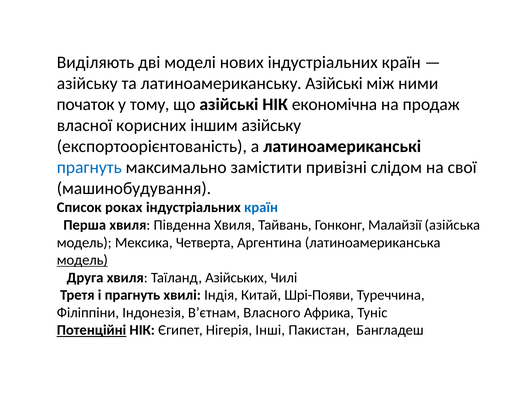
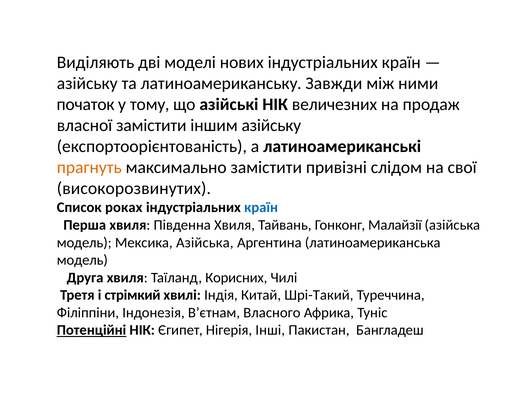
латиноамериканську Азійські: Азійські -> Завжди (334, 83)
економічна: економічна -> величезних (334, 104)
власної корисних: корисних -> замістити (151, 125)
прагнуть colour: blue -> orange (89, 167)
машинобудування: машинобудування -> високорозвинутих (134, 188)
Мексика Четверта: Четверта -> Азійська (205, 242)
модель underline: present -> none (82, 260)
Азійських: Азійських -> Корисних (236, 277)
і прагнуть: прагнуть -> стрімкий (133, 295)
Шрі-Появи: Шрі-Появи -> Шрі-Такий (319, 295)
